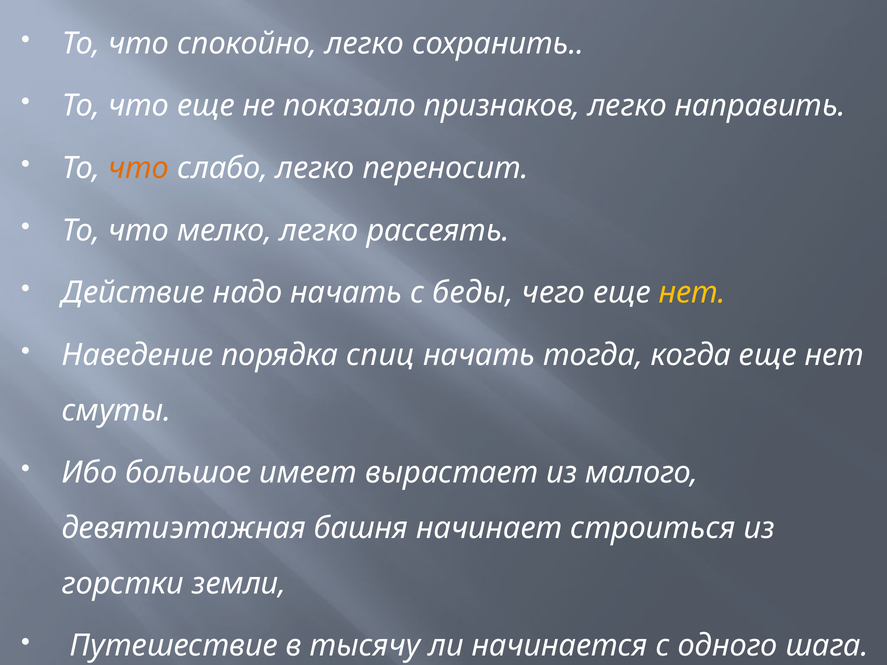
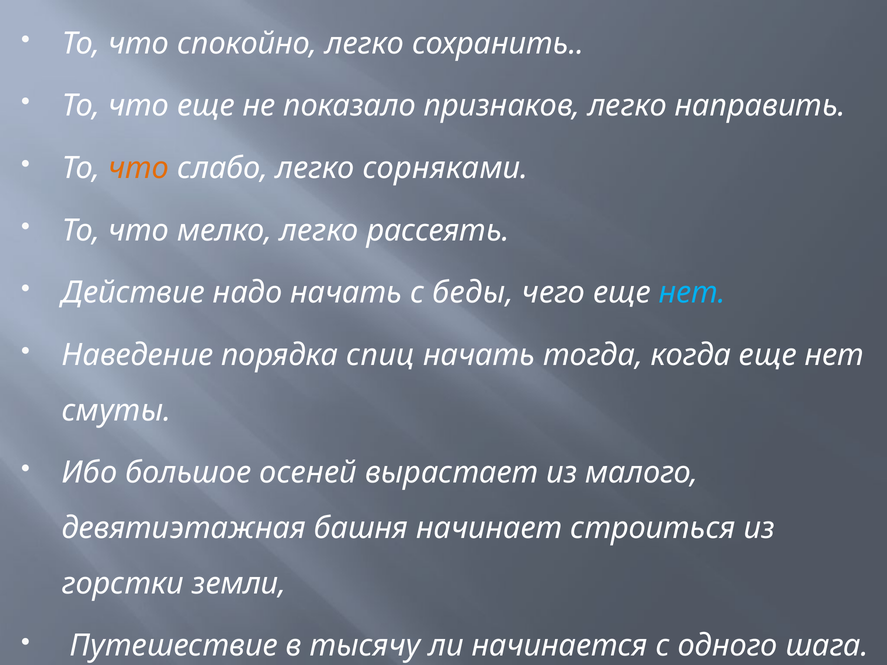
переносит: переносит -> сорняками (445, 168)
нет colour: yellow -> light blue (692, 293)
имеет: имеет -> осеней (308, 473)
